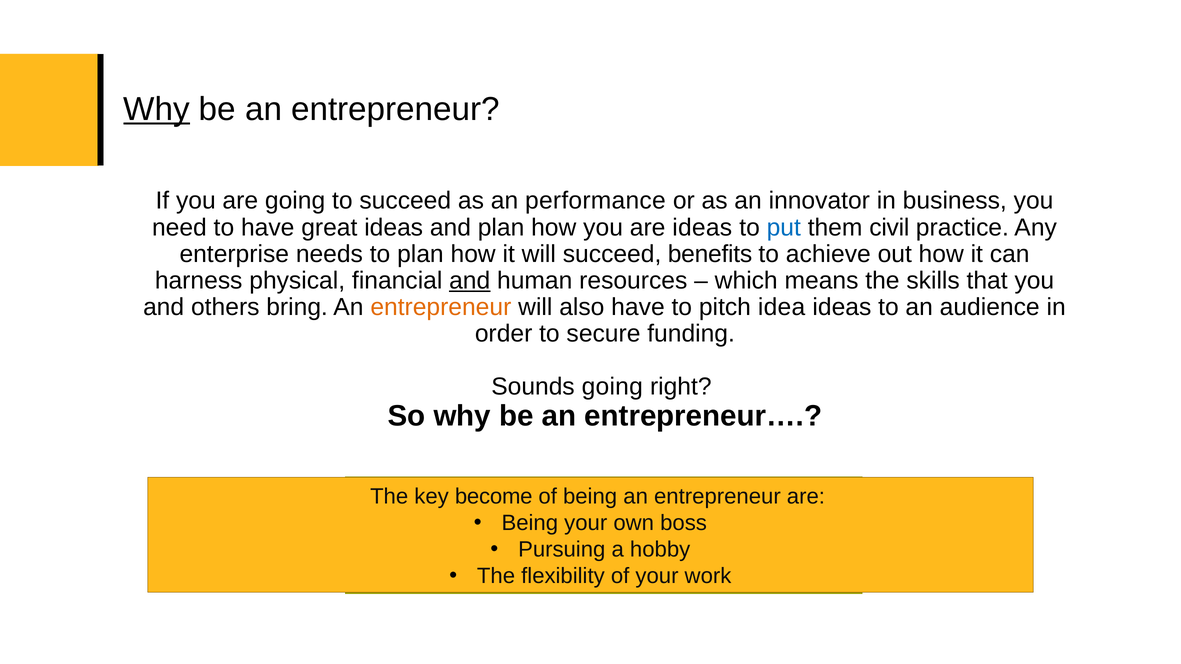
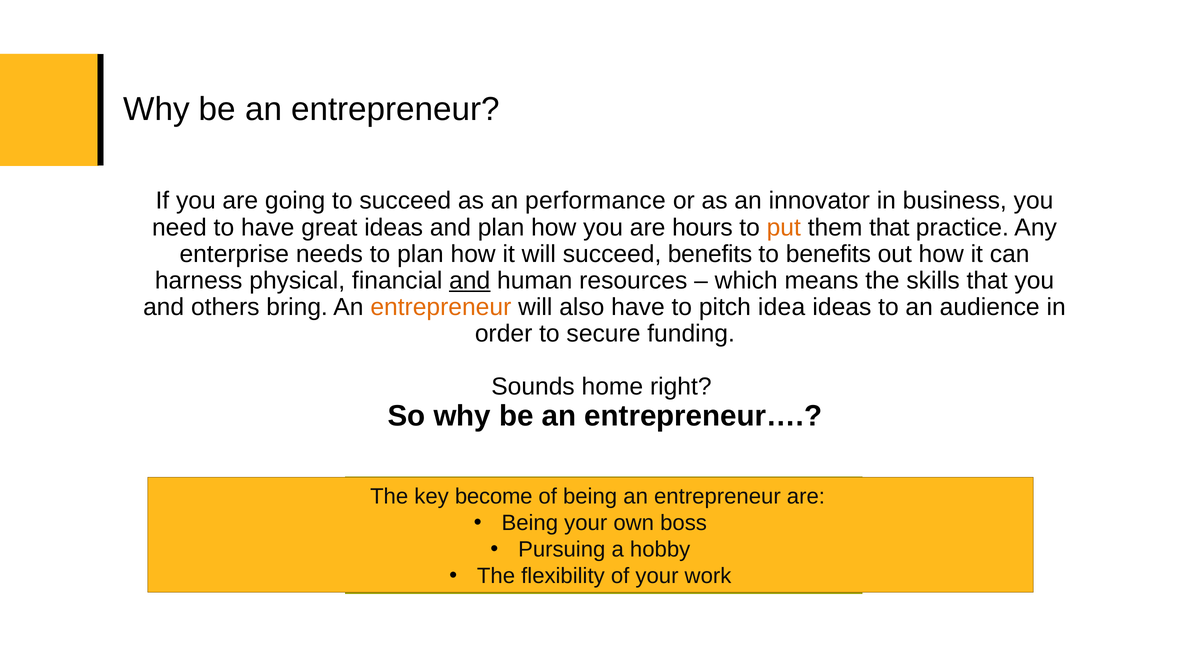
Why underline: present -> none (157, 109)
are ideas: ideas -> hours (702, 228)
put colour: blue -> orange (784, 228)
them civil: civil -> that (889, 228)
to achieve: achieve -> benefits (828, 254)
Sounds going: going -> home (612, 387)
